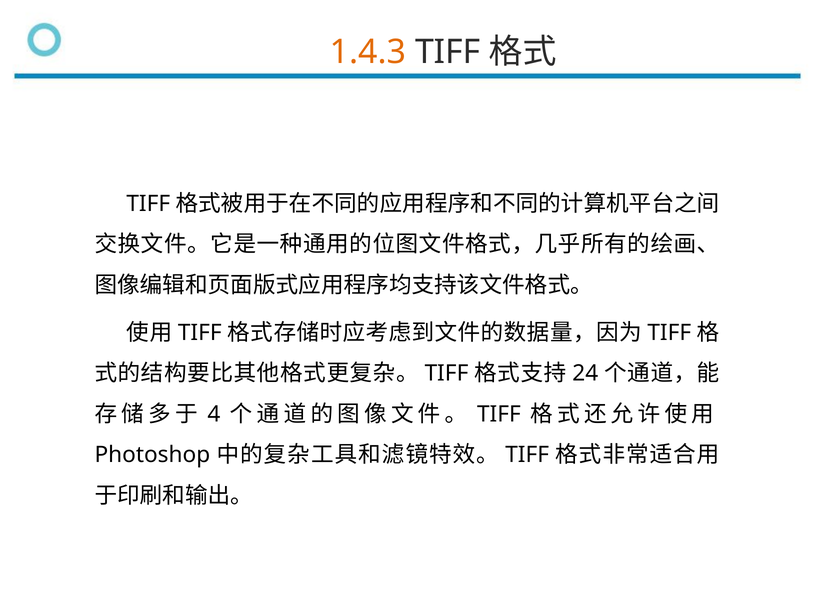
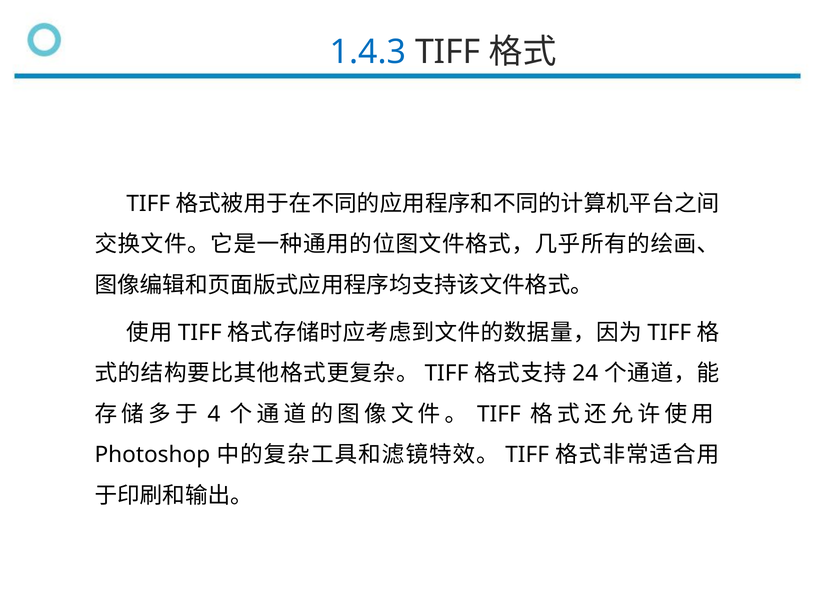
1.4.3 colour: orange -> blue (368, 52)
